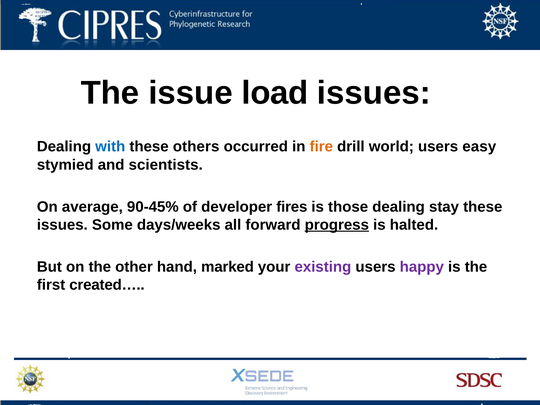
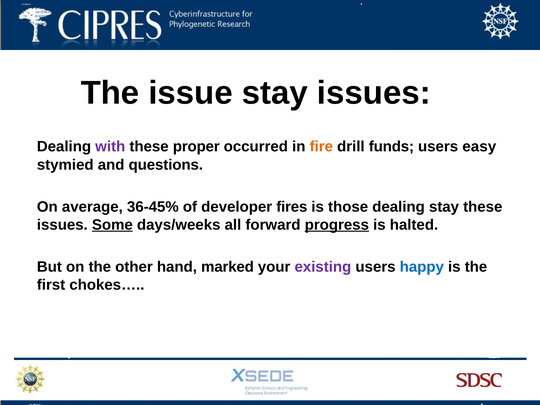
issue load: load -> stay (275, 93)
with colour: blue -> purple (110, 147)
others: others -> proper (196, 147)
world: world -> funds (391, 147)
scientists: scientists -> questions (166, 165)
90-45%: 90-45% -> 36-45% (153, 207)
Some underline: none -> present (112, 225)
happy colour: purple -> blue (422, 267)
created…: created… -> chokes… (107, 285)
